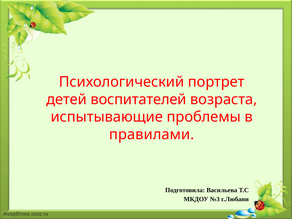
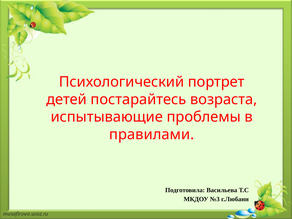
воспитателей: воспитателей -> постарайтесь (138, 99)
